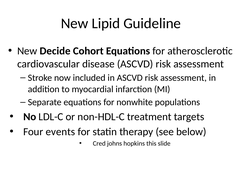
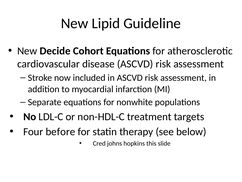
events: events -> before (60, 131)
